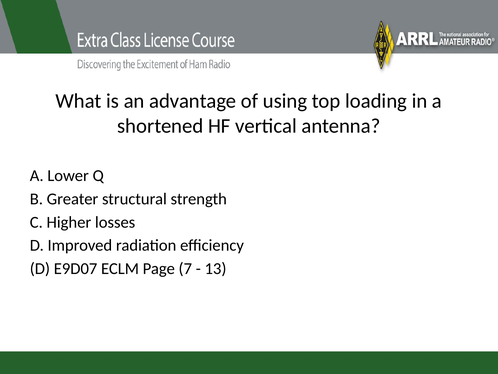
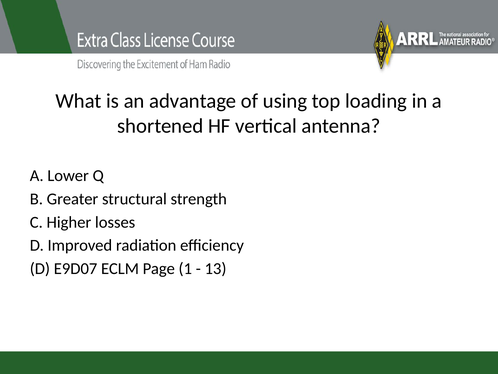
7: 7 -> 1 (185, 268)
